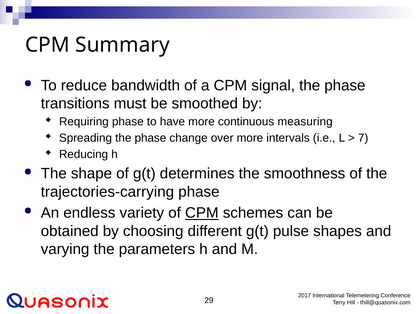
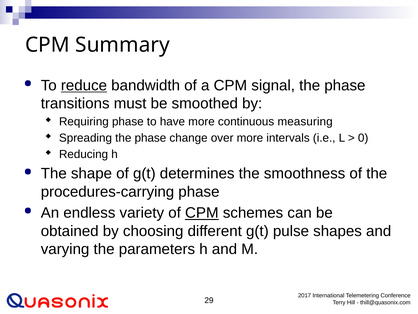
reduce underline: none -> present (84, 85)
7: 7 -> 0 (363, 138)
trajectories-carrying: trajectories-carrying -> procedures-carrying (107, 191)
